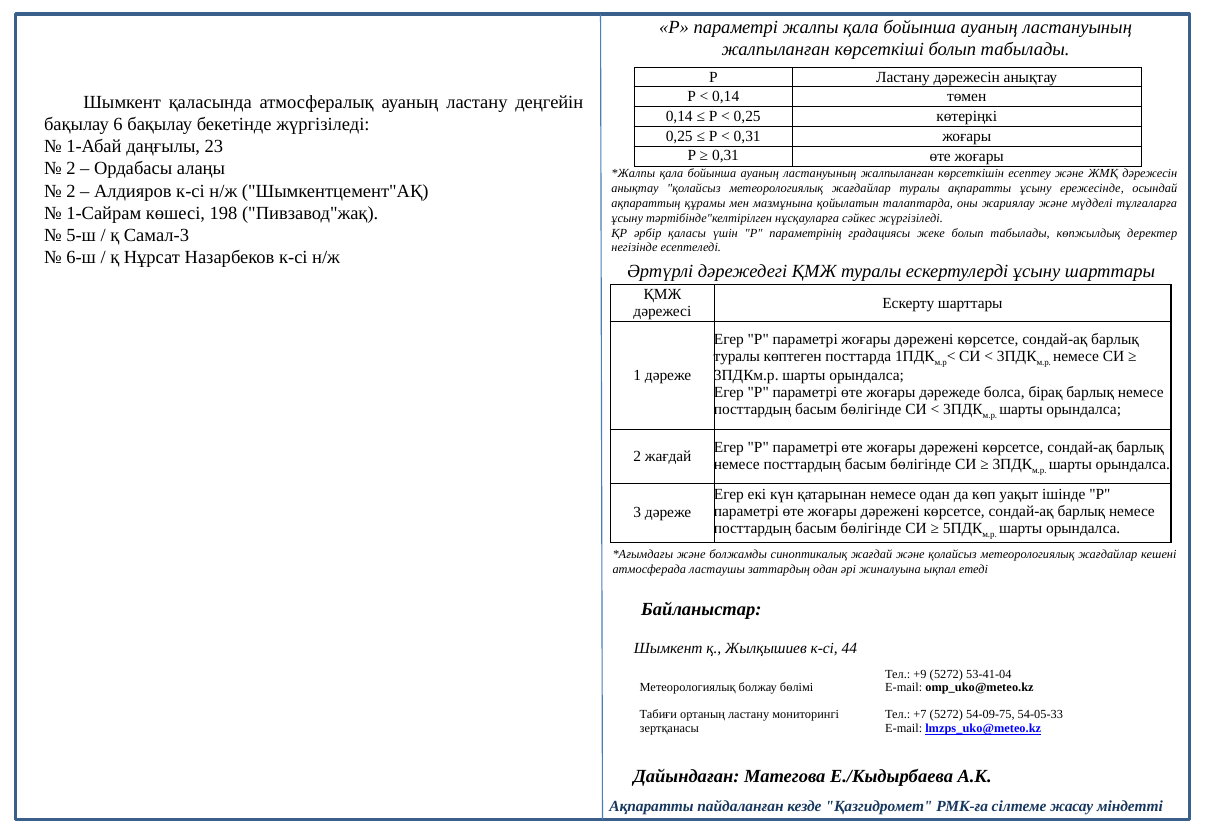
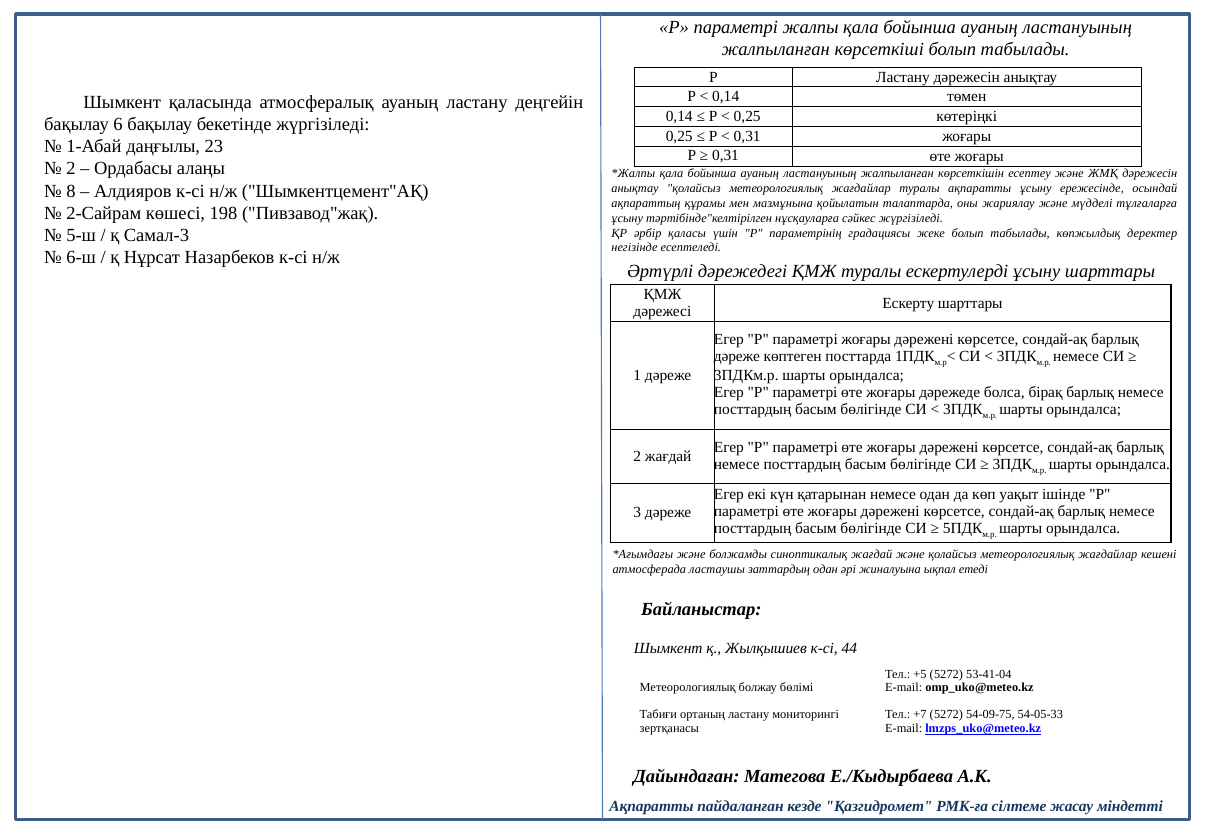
2: 2 -> 8 (71, 191)
1-Сайрам: 1-Сайрам -> 2-Сайрам (104, 213)
туралы: туралы -> дәреже (737, 356)
+9: +9 -> +5 (920, 674)
